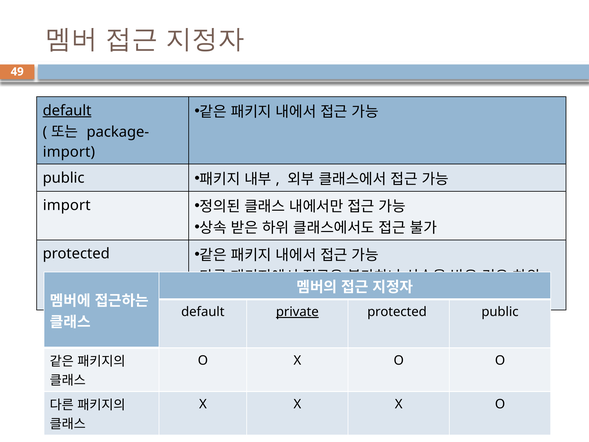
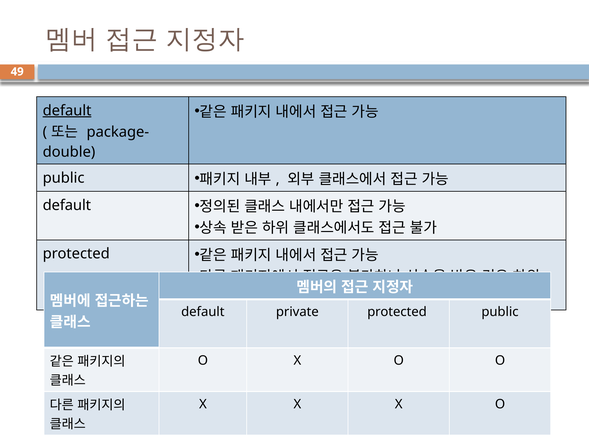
import: import -> double (69, 152)
import: import -> default (67, 205)
private underline: present -> none (297, 312)
